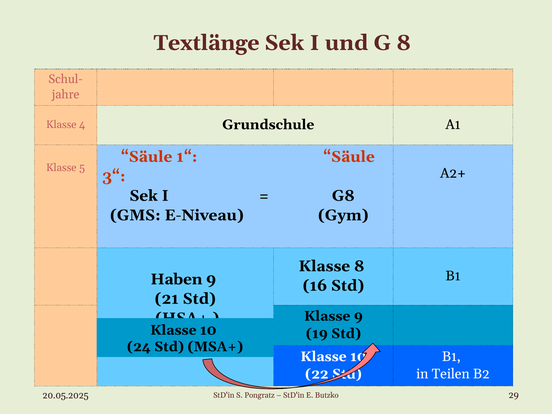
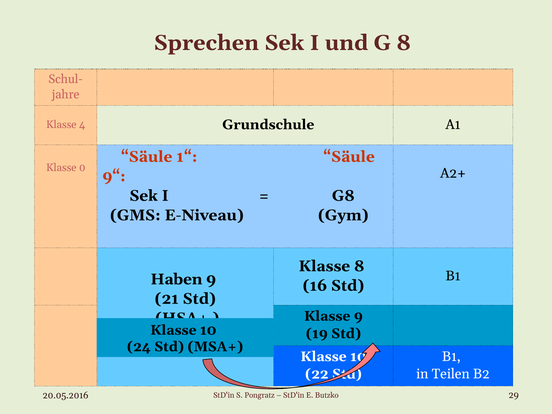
Textlänge: Textlänge -> Sprechen (206, 43)
5: 5 -> 0 (82, 168)
3“: 3“ -> 9“ (114, 176)
20.05.2025: 20.05.2025 -> 20.05.2016 (66, 395)
